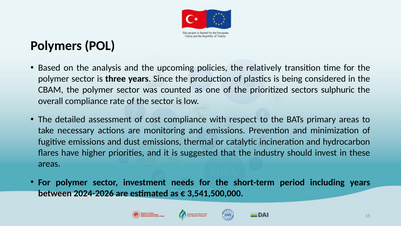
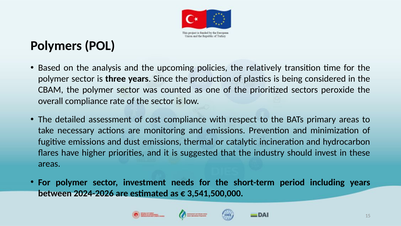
sulphuric: sulphuric -> peroxide (338, 90)
